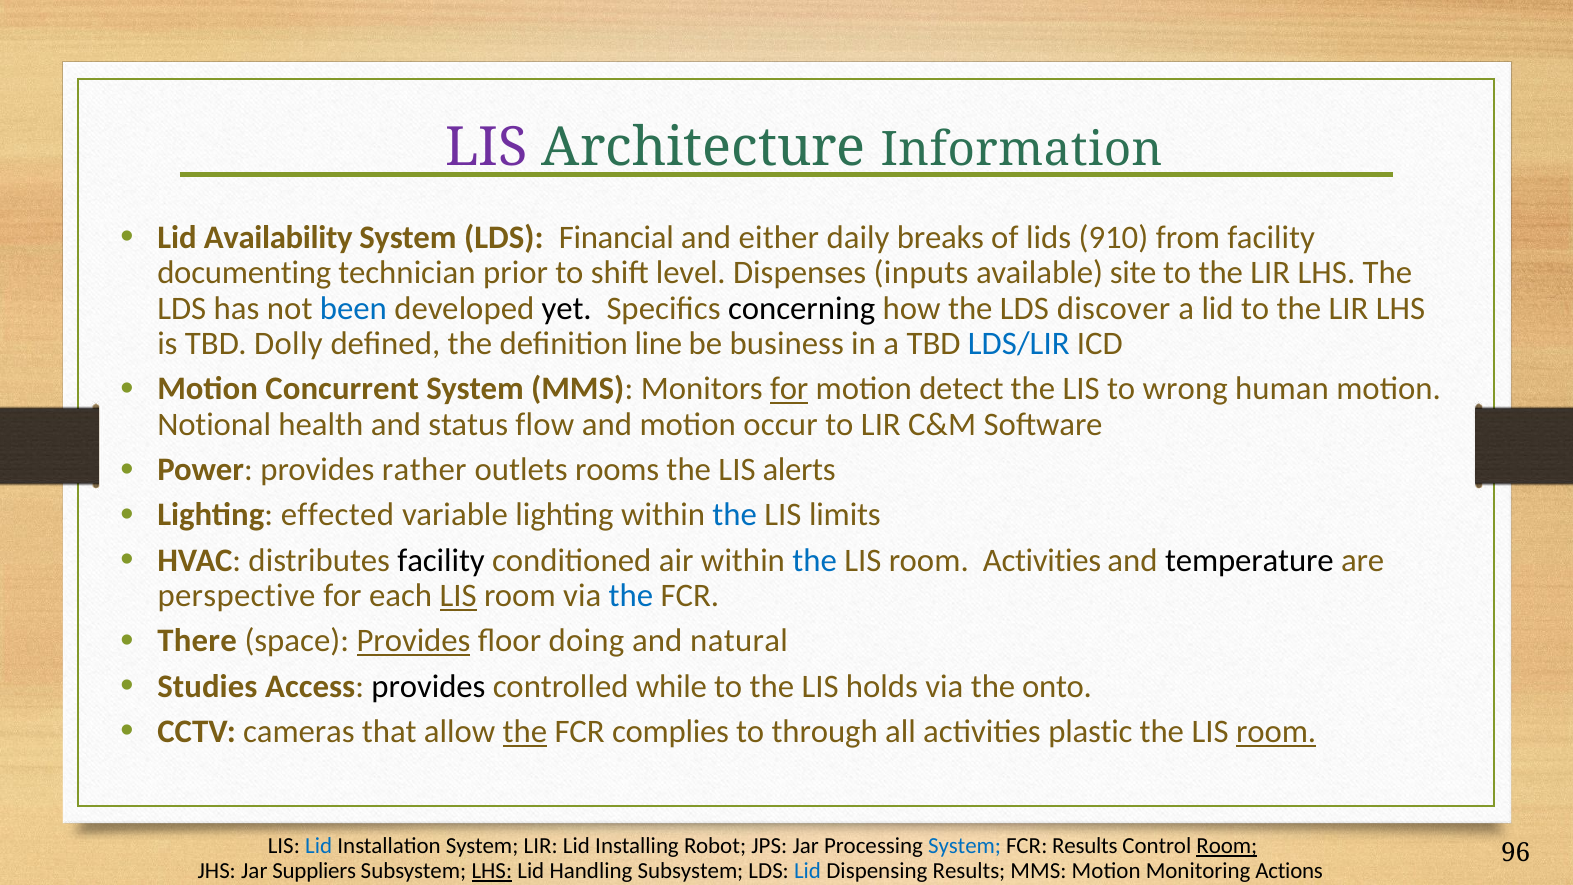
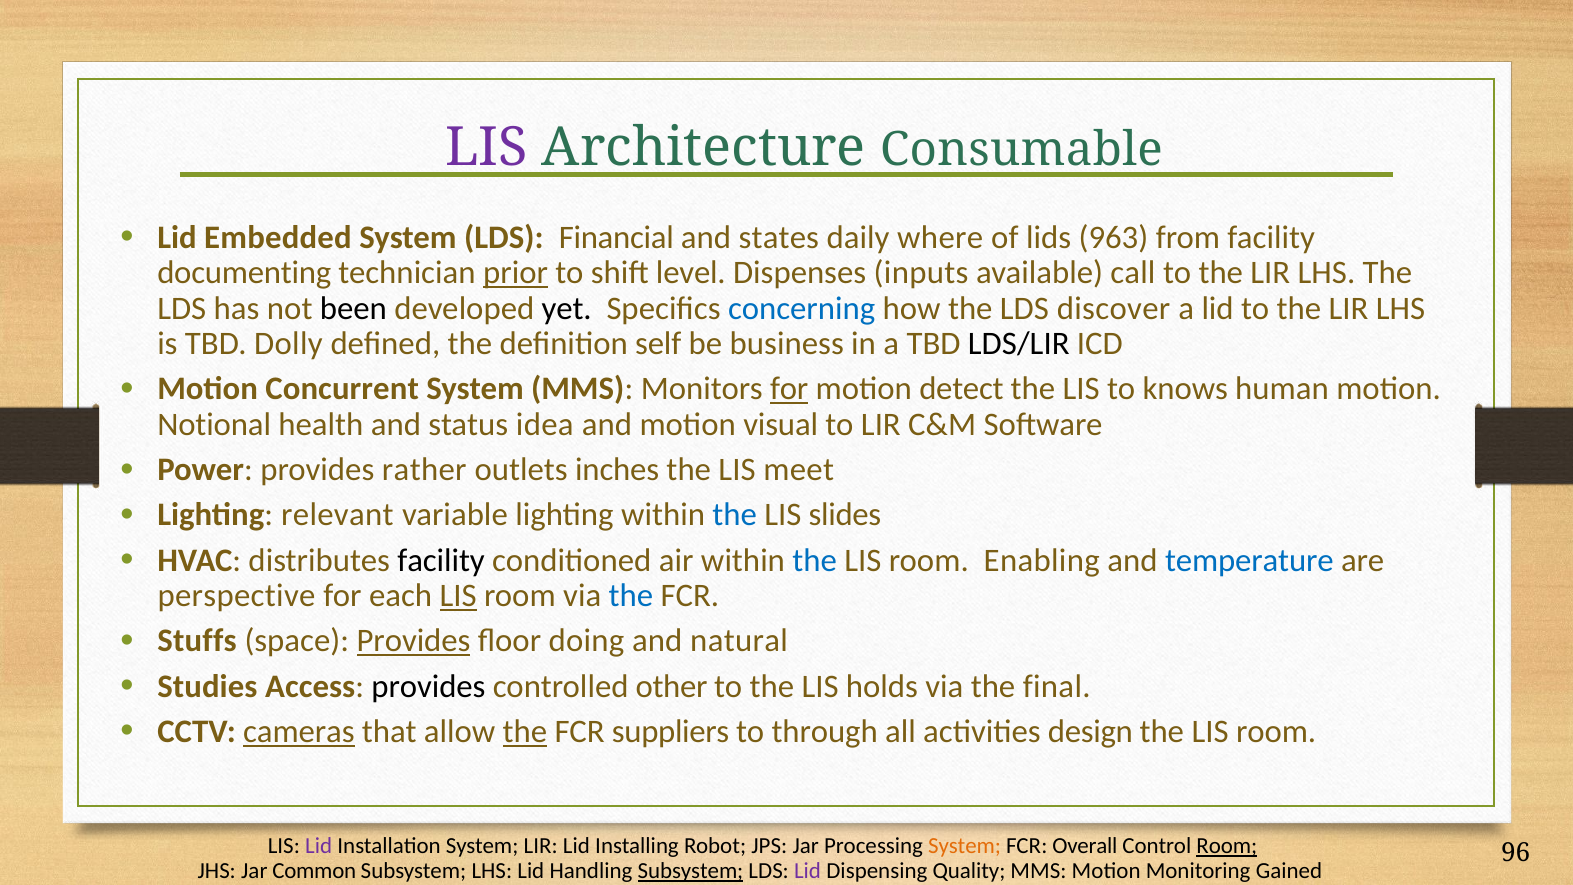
Information: Information -> Consumable (1022, 149)
Availability: Availability -> Embedded (278, 237)
either: either -> states (779, 237)
breaks: breaks -> where (940, 237)
910: 910 -> 963 (1113, 237)
prior underline: none -> present (516, 273)
site: site -> call (1133, 273)
been colour: blue -> black (353, 308)
concerning colour: black -> blue (802, 308)
line: line -> self (658, 344)
LDS/LIR colour: blue -> black (1019, 344)
wrong: wrong -> knows (1185, 389)
flow: flow -> idea (545, 424)
occur: occur -> visual (781, 424)
rooms: rooms -> inches (617, 470)
alerts: alerts -> meet (799, 470)
effected: effected -> relevant (337, 515)
limits: limits -> slides (845, 515)
room Activities: Activities -> Enabling (1042, 560)
temperature colour: black -> blue (1249, 560)
There: There -> Stuffs (197, 641)
while: while -> other (672, 686)
onto: onto -> final (1057, 686)
cameras underline: none -> present (299, 732)
complies: complies -> suppliers (671, 732)
plastic: plastic -> design (1090, 732)
room underline: present -> none (1276, 732)
Lid colour: blue -> purple (319, 846)
System colour: blue -> orange (965, 846)
FCR Results: Results -> Overall (1085, 846)
Suppliers: Suppliers -> Common (314, 871)
LHS underline: present -> none (492, 871)
Subsystem underline: none -> present (691, 871)
Lid colour: blue -> purple (808, 871)
Dispensing Results: Results -> Quality (969, 871)
Actions: Actions -> Gained (1289, 871)
